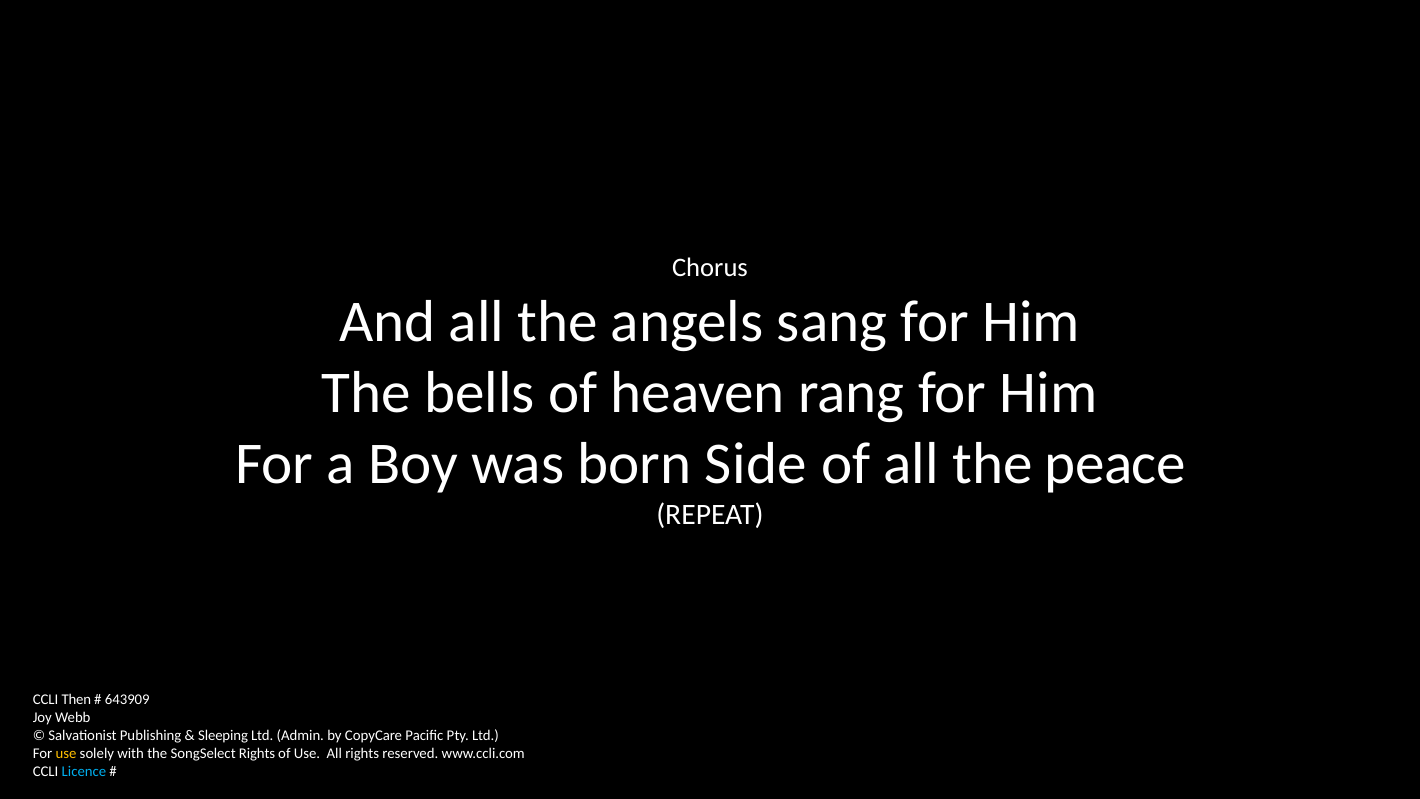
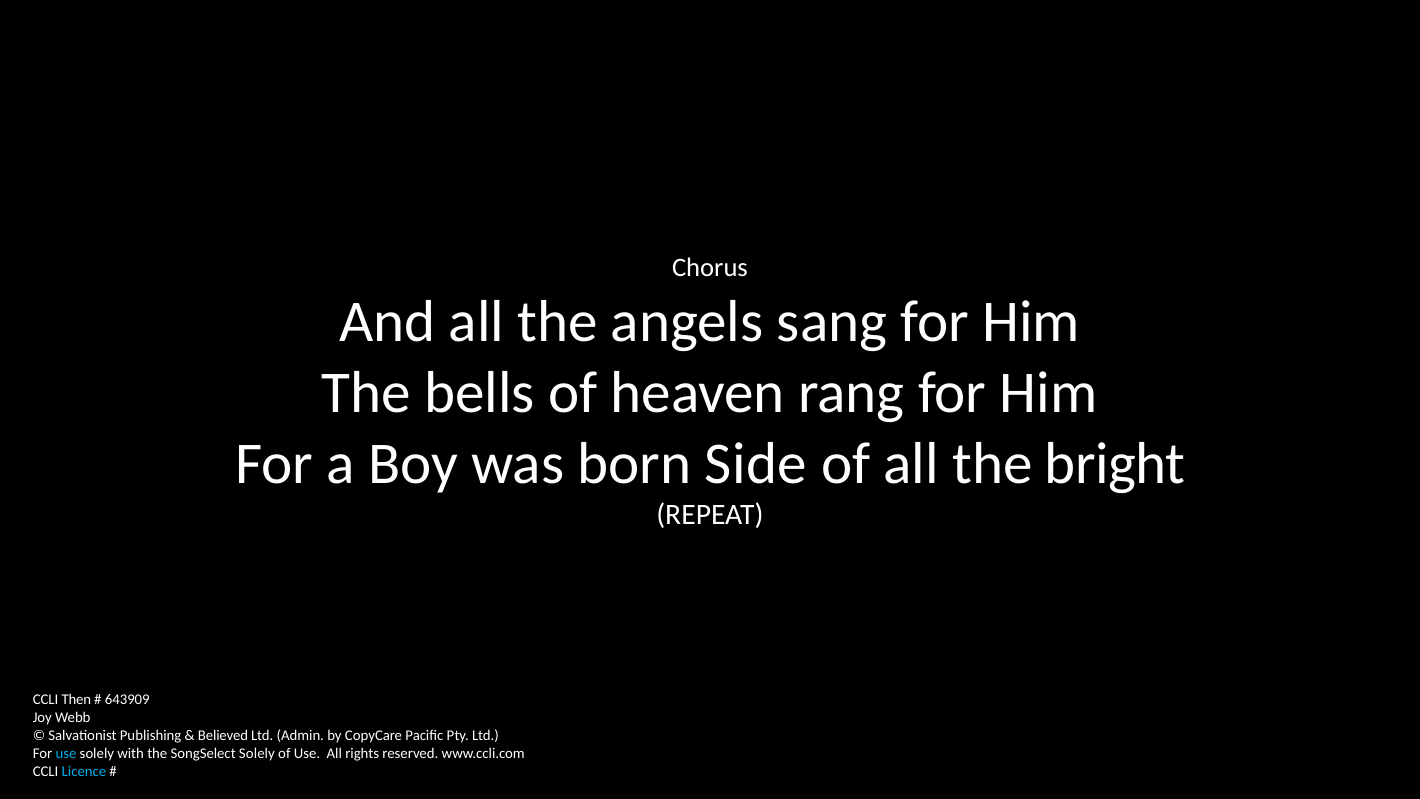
peace: peace -> bright (1115, 464)
Sleeping: Sleeping -> Believed (223, 735)
use colour: yellow -> light blue (66, 753)
SongSelect Rights: Rights -> Solely (257, 753)
